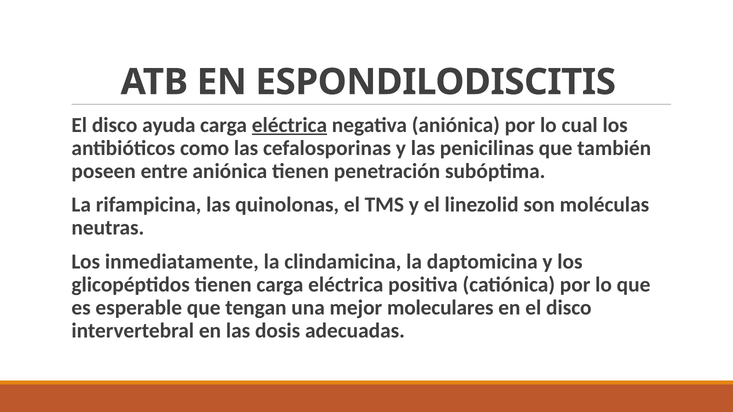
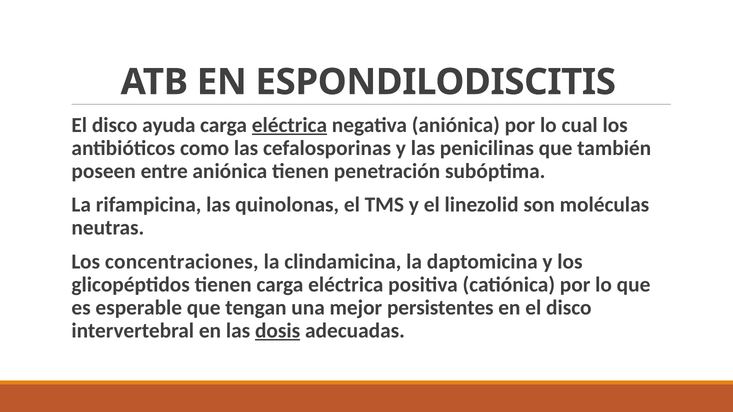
inmediatamente: inmediatamente -> concentraciones (182, 262)
moleculares: moleculares -> persistentes (440, 308)
dosis underline: none -> present (278, 331)
